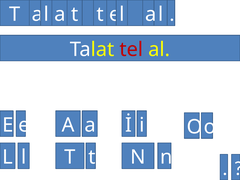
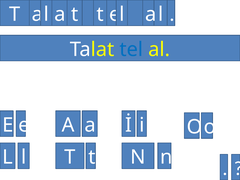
tel colour: red -> blue (131, 49)
